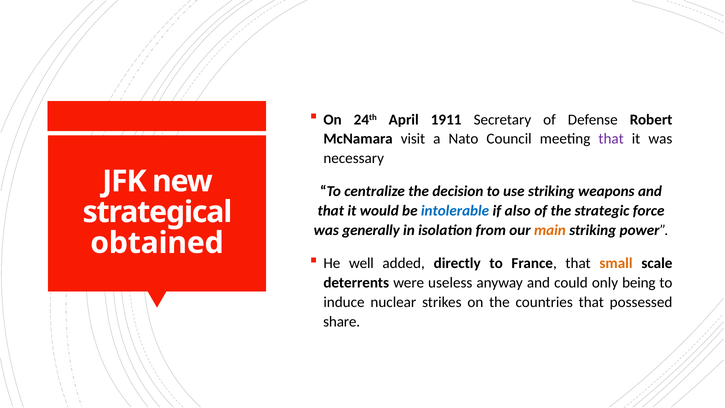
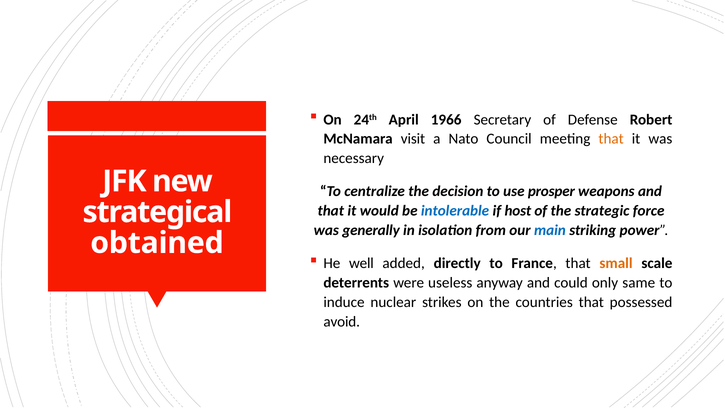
1911: 1911 -> 1966 (446, 119)
that colour: purple -> orange (611, 139)
use striking: striking -> prosper (551, 191)
also: also -> host (518, 211)
main colour: orange -> blue (550, 230)
being: being -> same (639, 283)
share: share -> avoid (342, 321)
